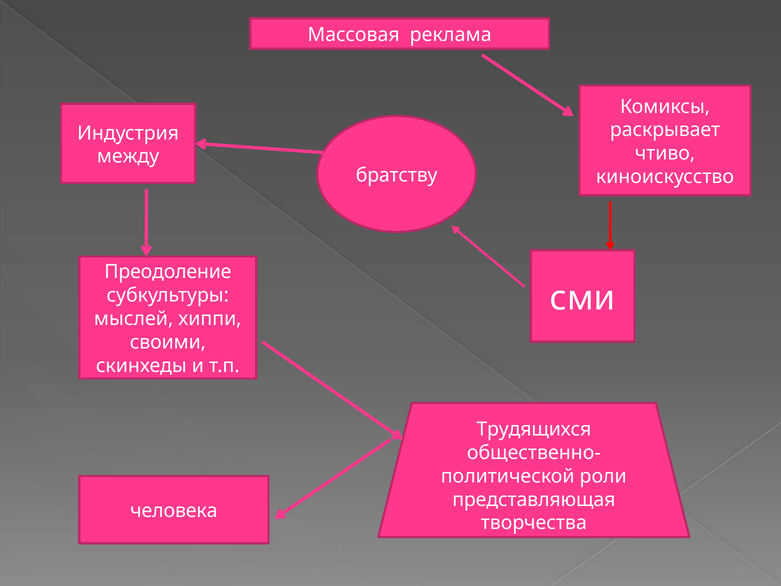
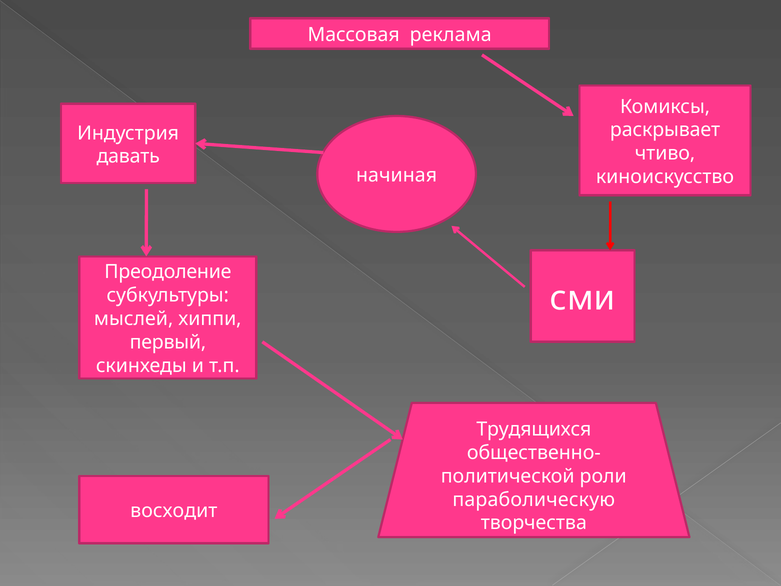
между: между -> давать (128, 156)
братству: братству -> начиная (397, 175)
своими: своими -> первый (168, 342)
представляющая: представляющая -> параболическую (534, 499)
человека: человека -> восходит (174, 511)
